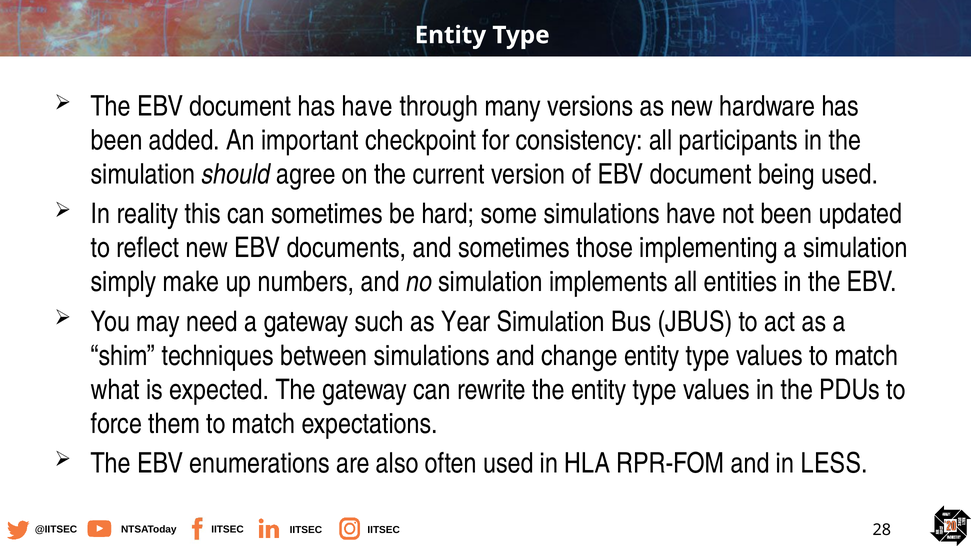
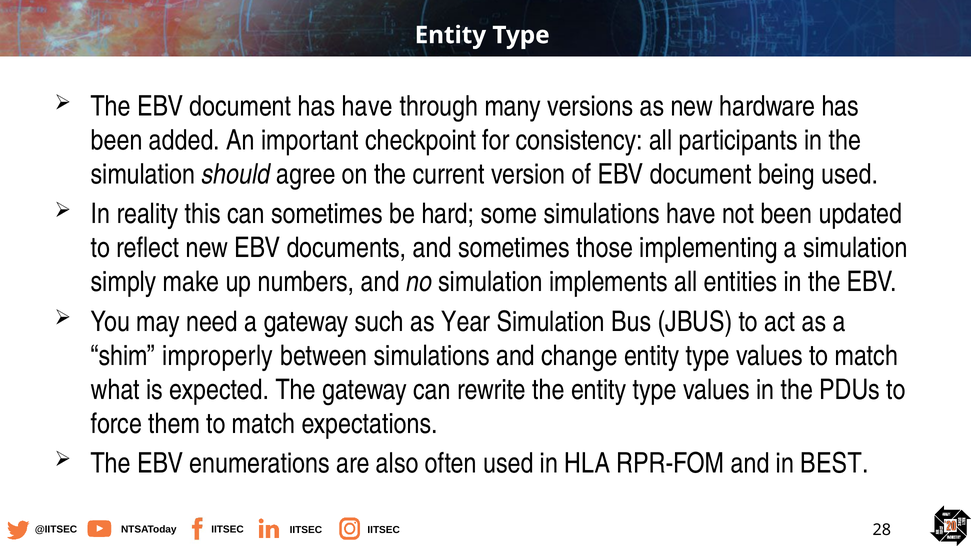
techniques: techniques -> improperly (218, 356)
LESS: LESS -> BEST (834, 464)
